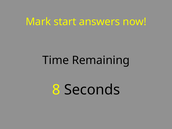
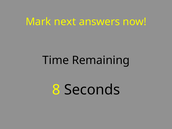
start: start -> next (65, 22)
